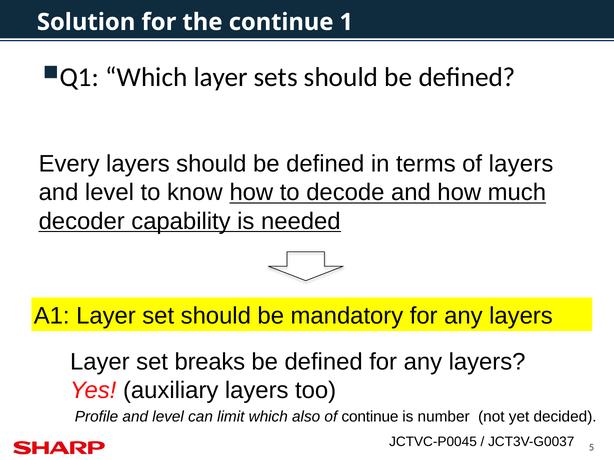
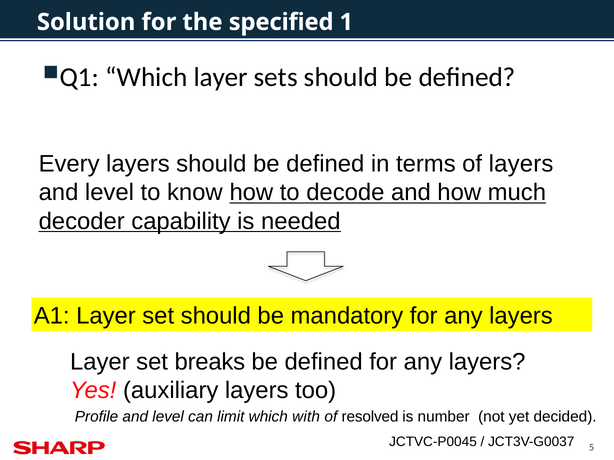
the continue: continue -> specified (281, 22)
also: also -> with (306, 417)
of continue: continue -> resolved (370, 417)
